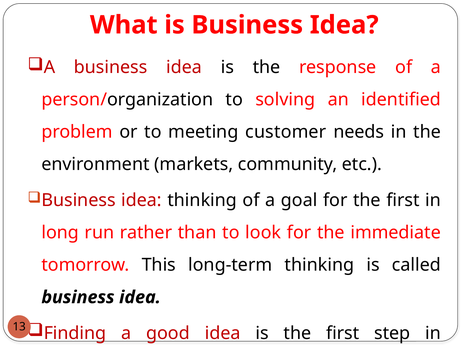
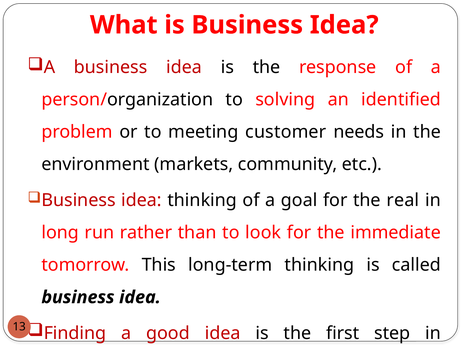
for the first: first -> real (403, 200)
